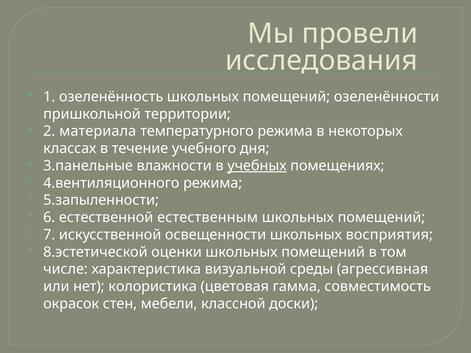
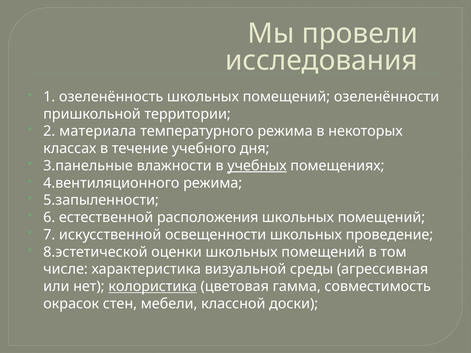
естественным: естественным -> расположения (208, 218)
восприятия: восприятия -> проведение (389, 235)
колористика underline: none -> present (153, 287)
